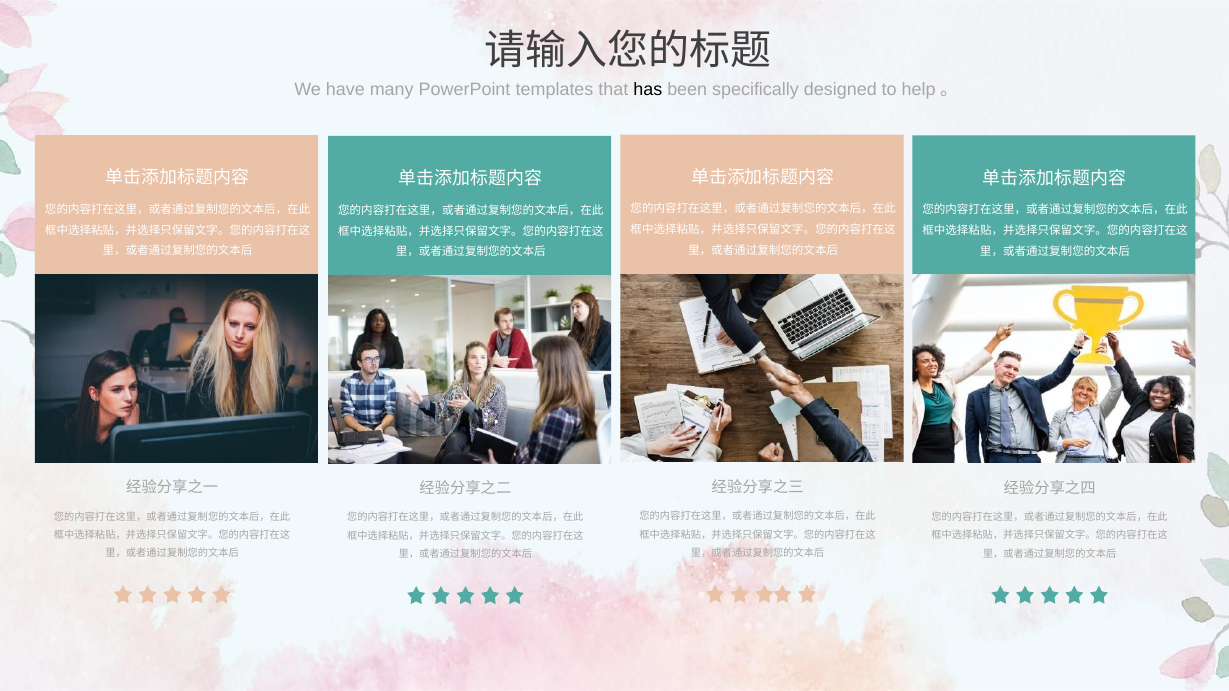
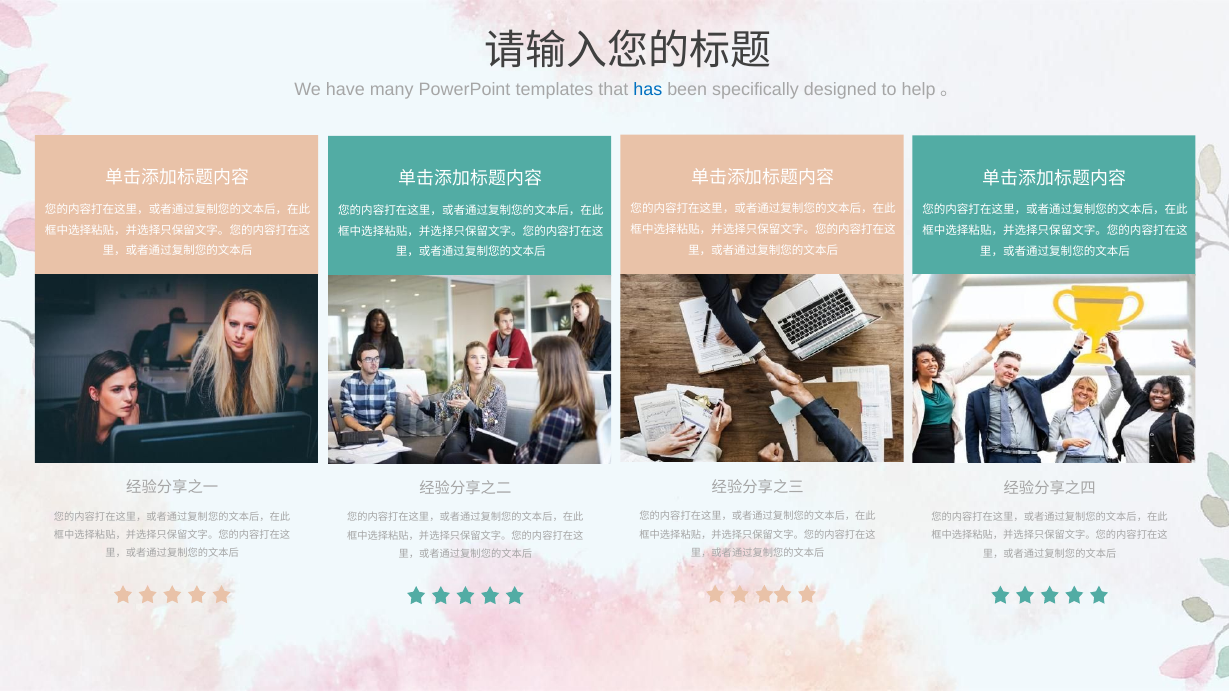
has colour: black -> blue (648, 89)
